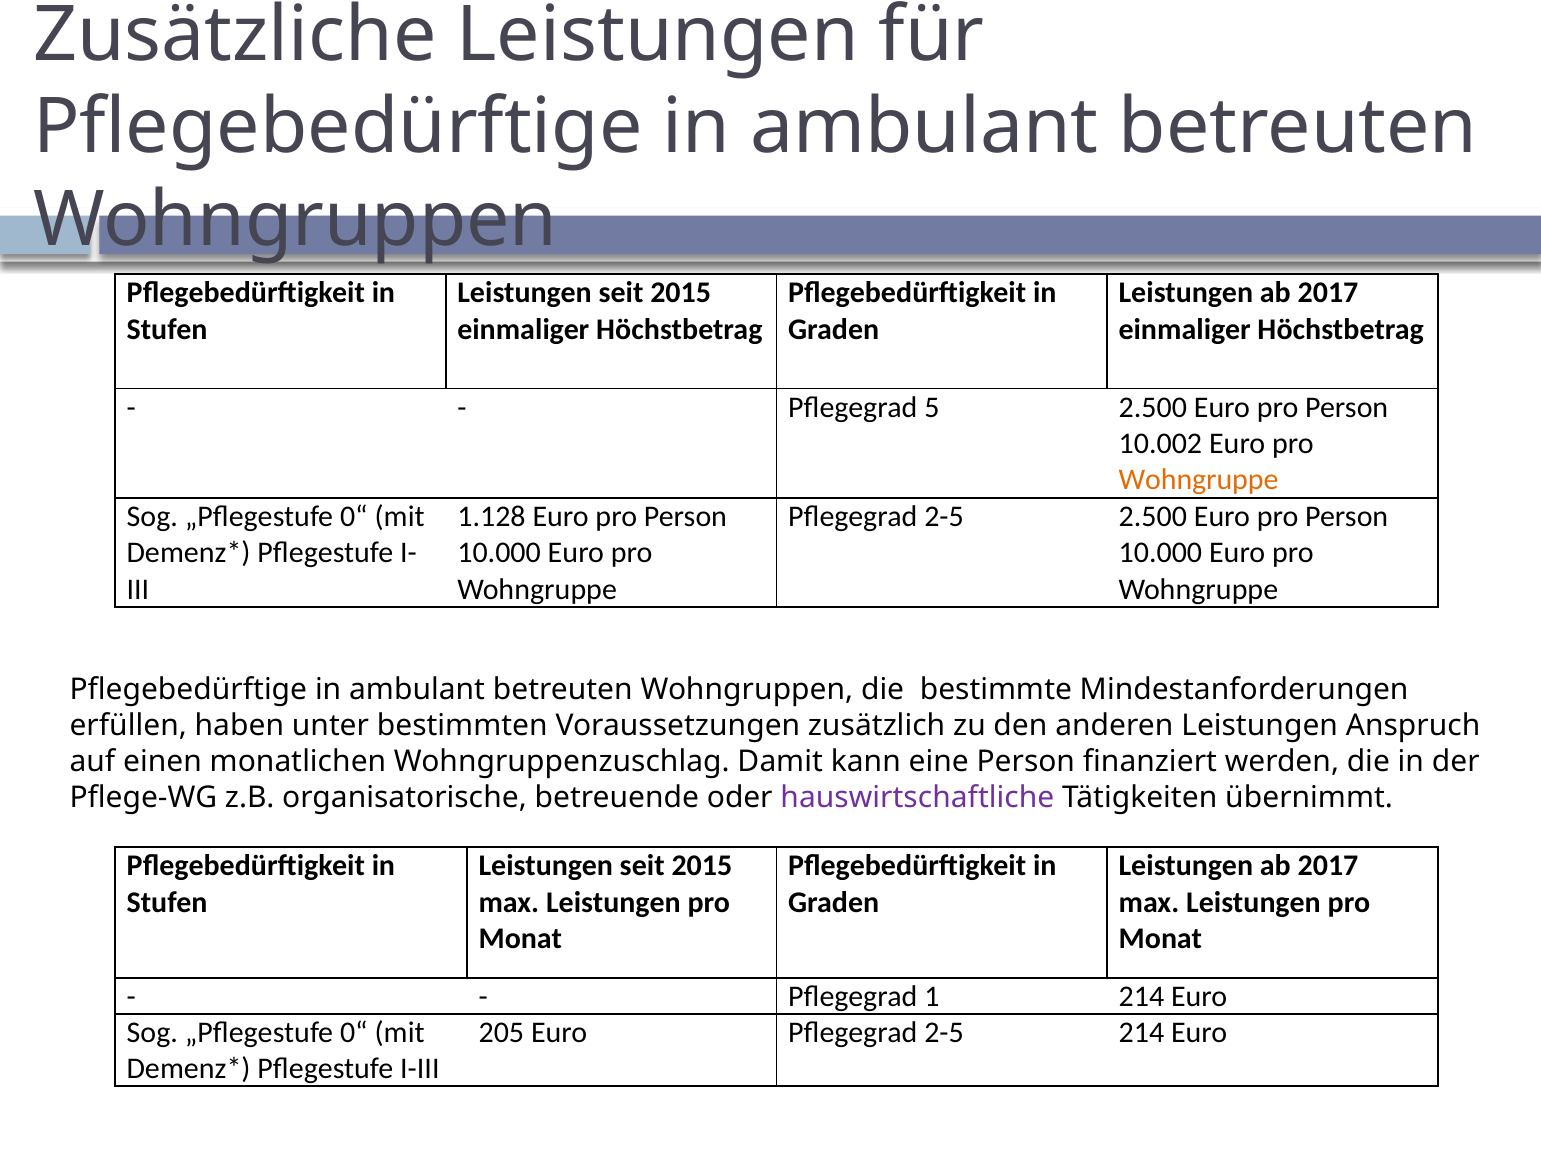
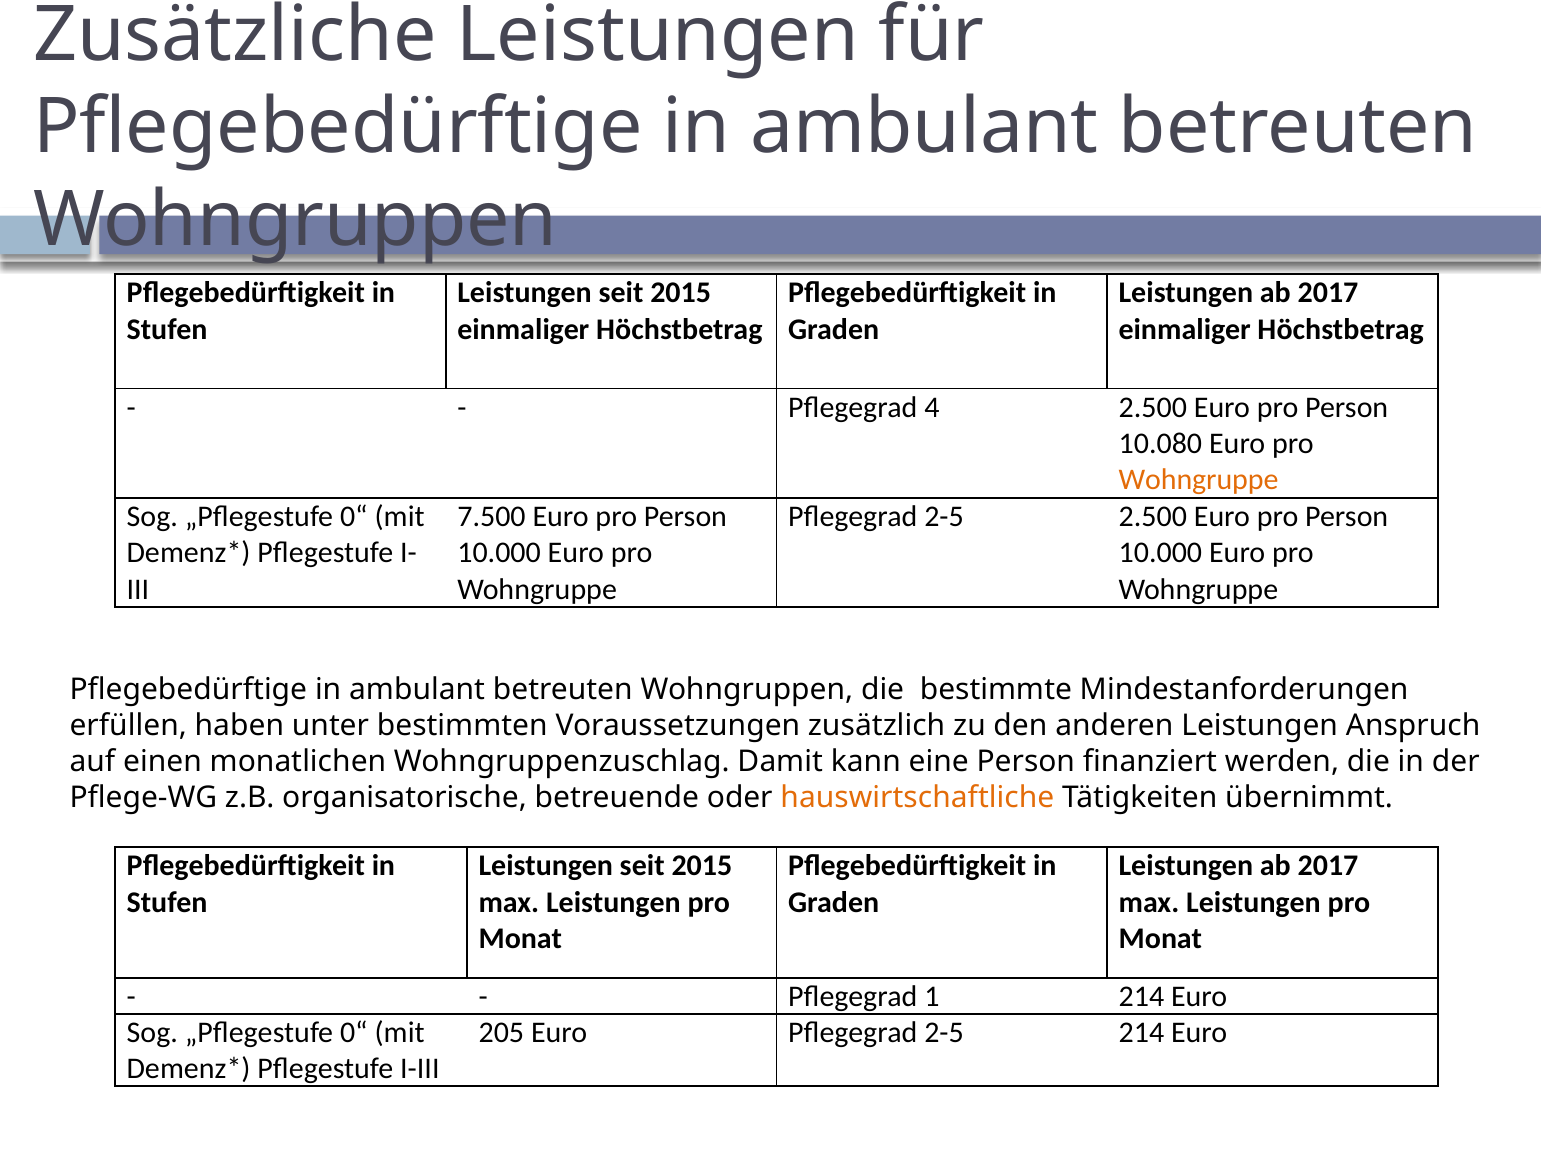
5: 5 -> 4 (932, 407)
10.002: 10.002 -> 10.080 (1160, 444)
1.128: 1.128 -> 7.500 (492, 517)
hauswirtschaftliche colour: purple -> orange (917, 798)
